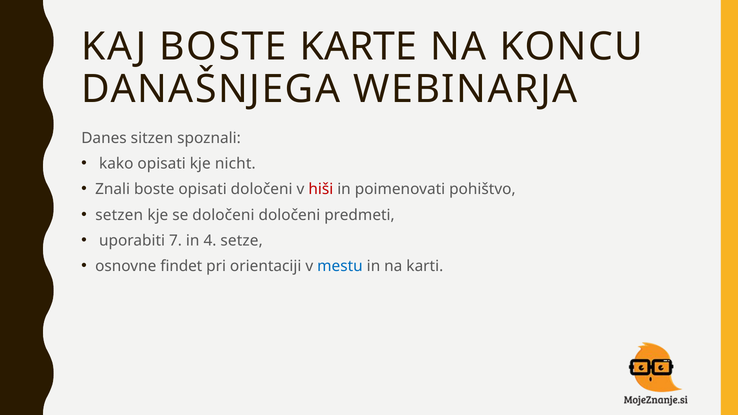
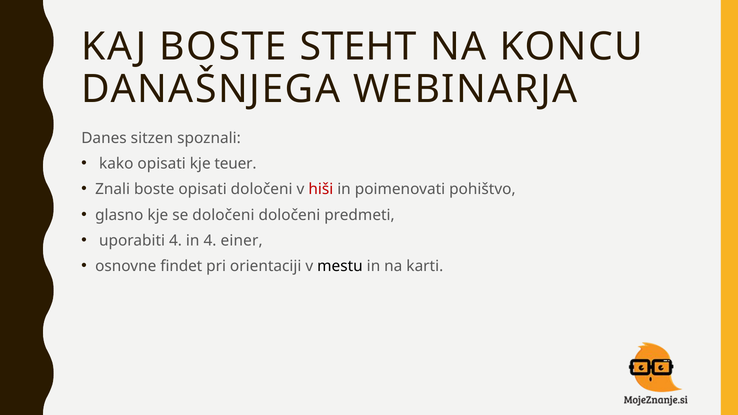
KARTE: KARTE -> STEHT (358, 47)
nicht: nicht -> teuer (235, 164)
setzen: setzen -> glasno (119, 215)
uporabiti 7: 7 -> 4 (176, 241)
setze: setze -> einer (242, 241)
mestu colour: blue -> black (340, 266)
